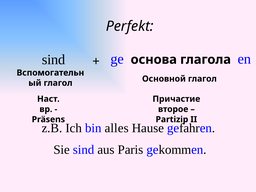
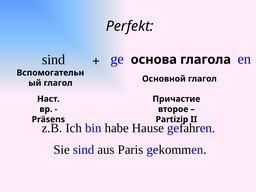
alles: alles -> habe (117, 128)
